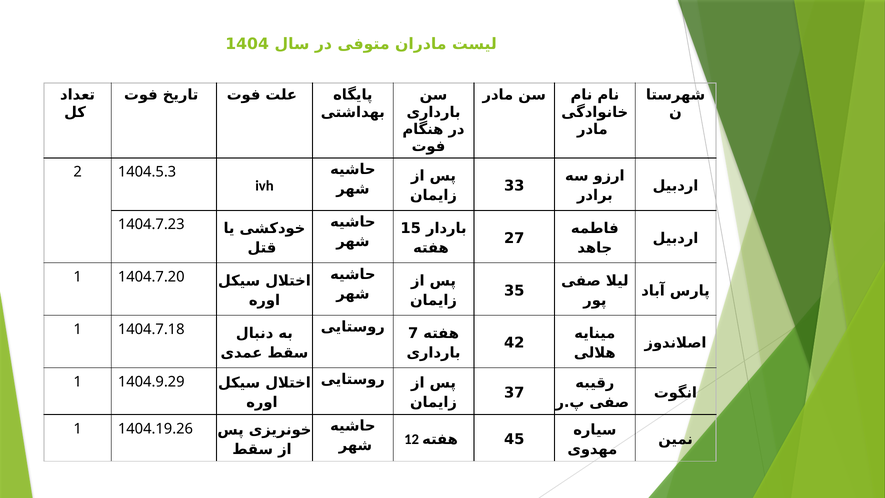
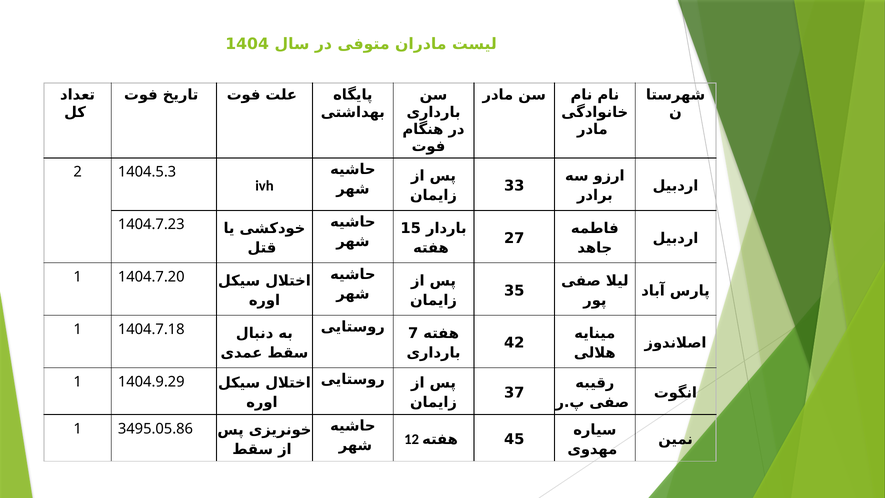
1404.19.26: 1404.19.26 -> 3495.05.86 (155, 429)
